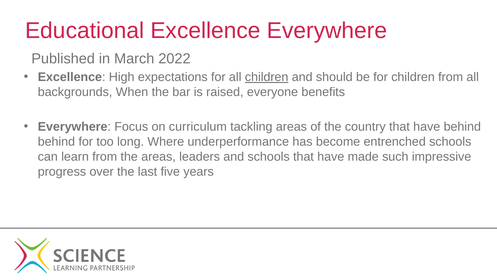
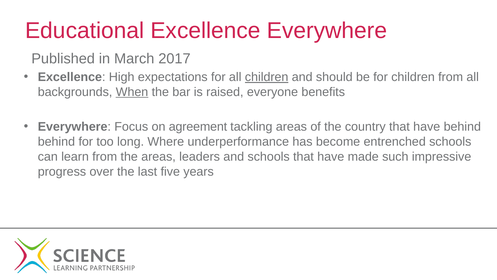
2022: 2022 -> 2017 (174, 58)
When underline: none -> present (132, 92)
curriculum: curriculum -> agreement (198, 127)
